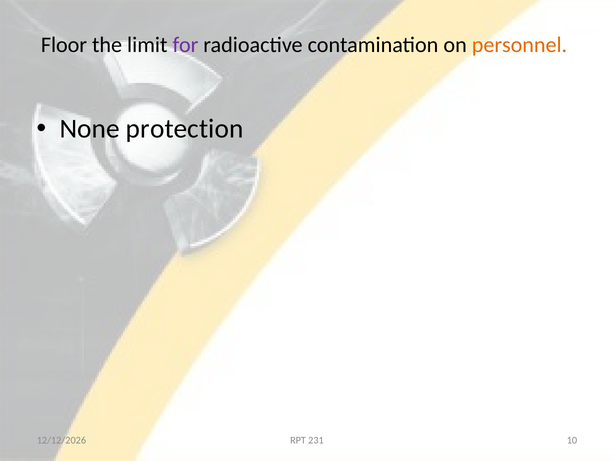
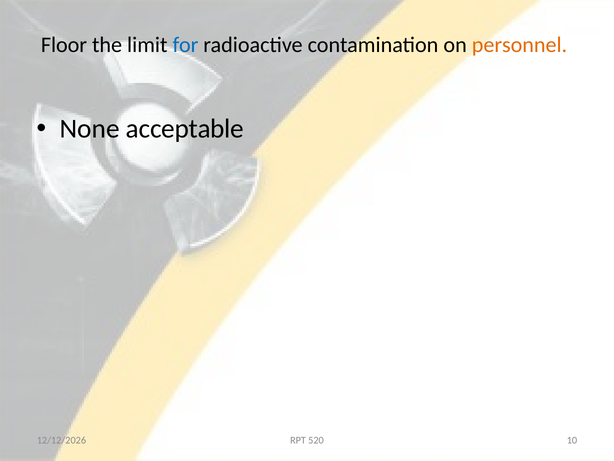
for colour: purple -> blue (185, 45)
protection: protection -> acceptable (185, 129)
231: 231 -> 520 (316, 440)
